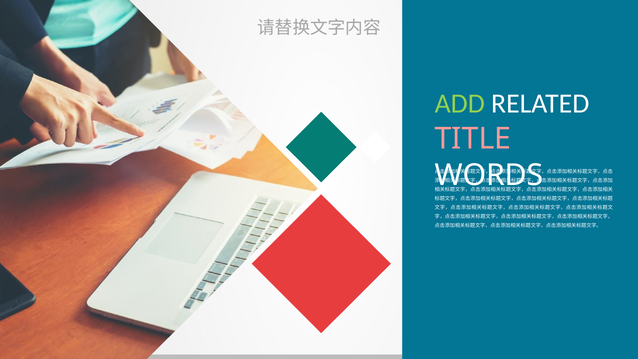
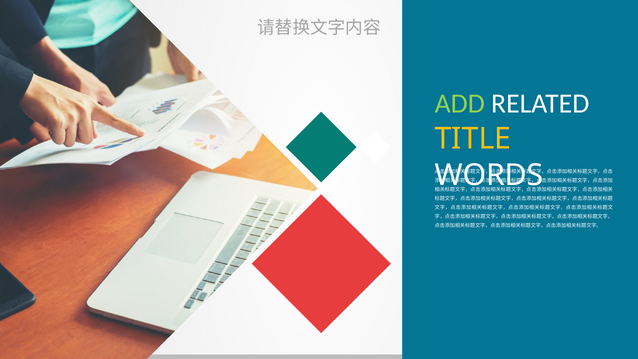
TITLE colour: pink -> yellow (473, 139)
